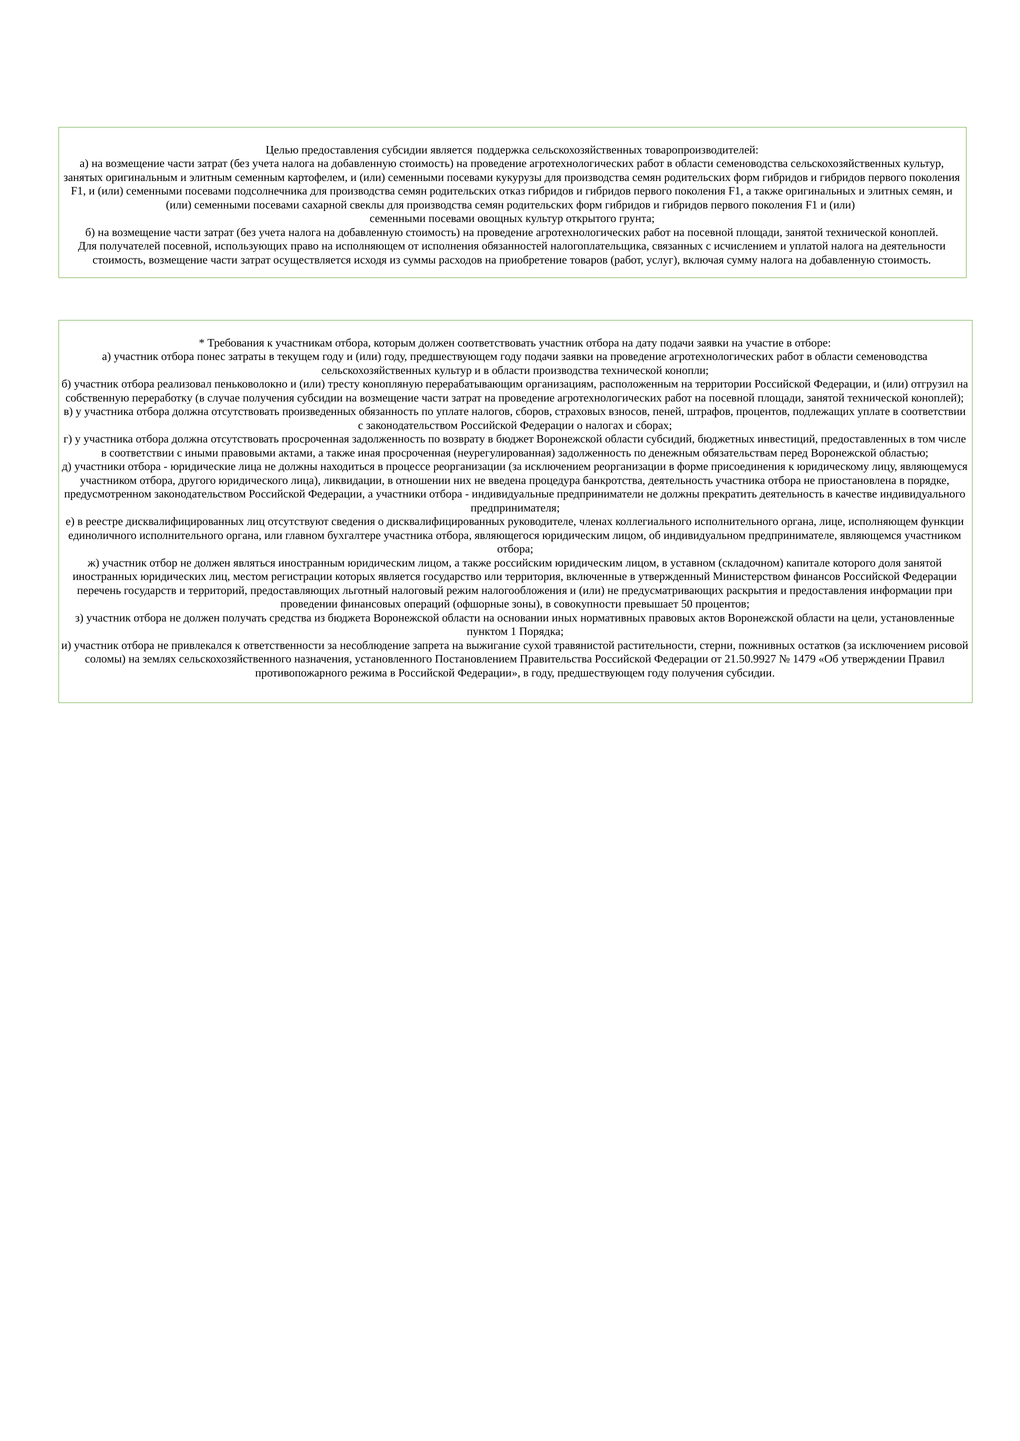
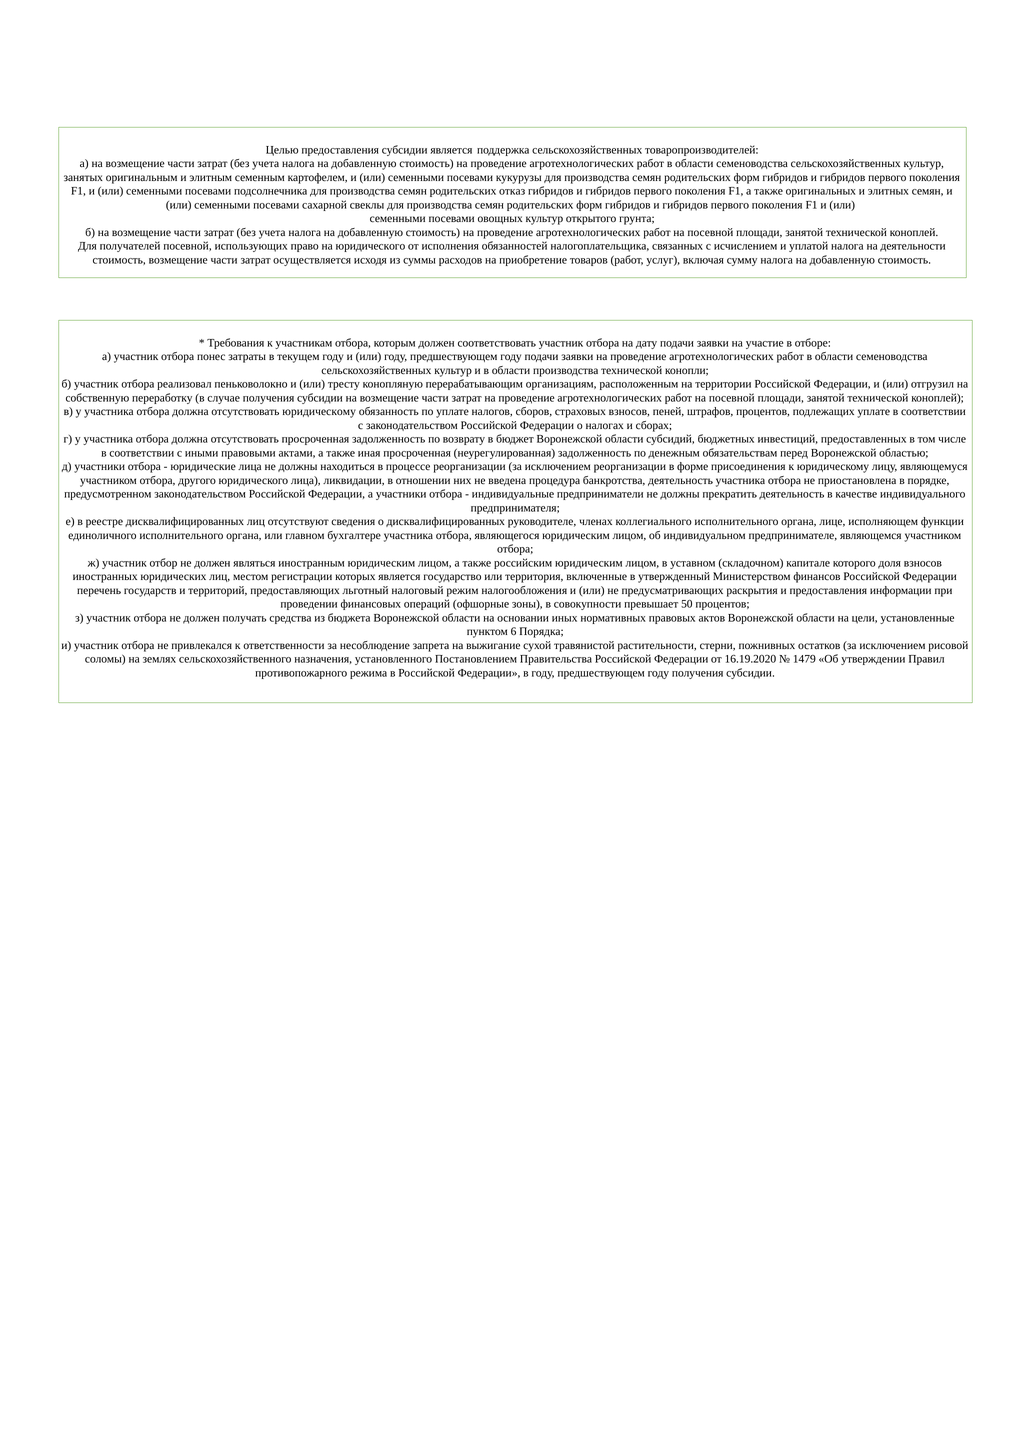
на исполняющем: исполняющем -> юридического (370, 246)
отсутствовать произведенных: произведенных -> юридическому (319, 412)
доля занятой: занятой -> взносов (923, 563)
1: 1 -> 6 (513, 632)
21.50.9927: 21.50.9927 -> 16.19.2020 (750, 659)
